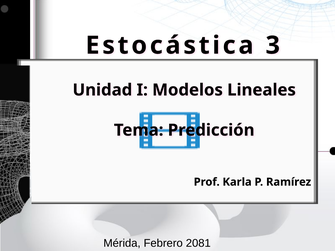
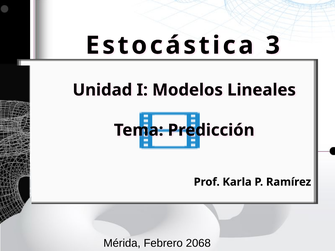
2081: 2081 -> 2068 (198, 243)
